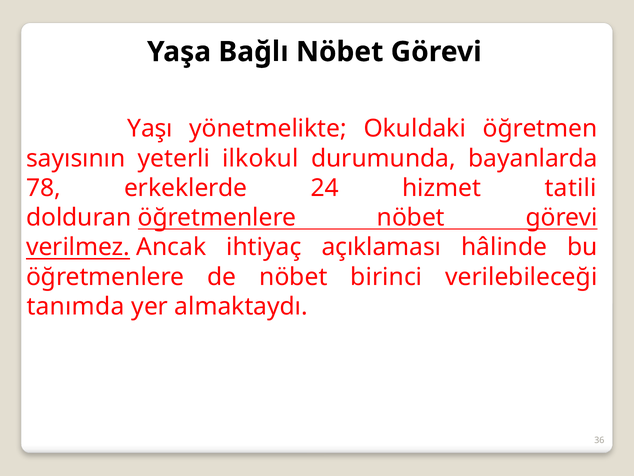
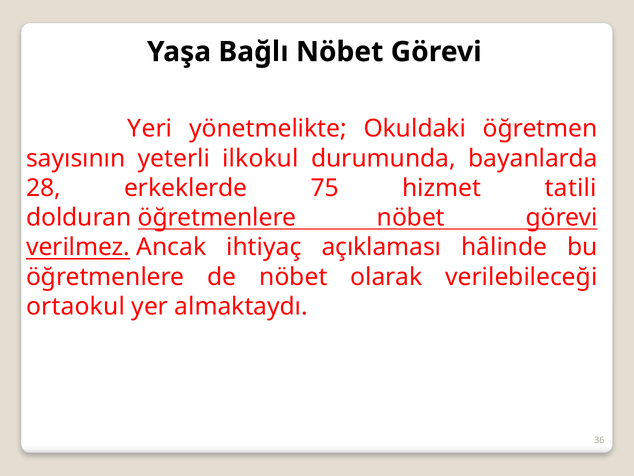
Yaşı: Yaşı -> Yeri (150, 129)
78: 78 -> 28 (43, 188)
24: 24 -> 75 (325, 188)
birinci: birinci -> olarak (386, 277)
tanımda: tanımda -> ortaokul (75, 306)
